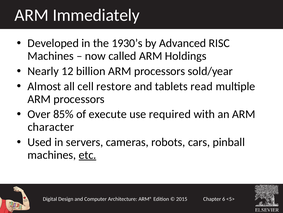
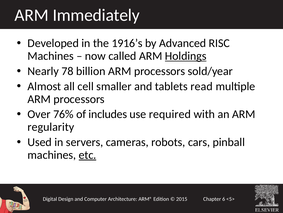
1930’s: 1930’s -> 1916’s (127, 43)
Holdings underline: none -> present (186, 56)
12: 12 -> 78 (67, 71)
restore: restore -> smaller (114, 86)
85%: 85% -> 76% (63, 114)
execute: execute -> includes (108, 114)
character: character -> regularity (51, 127)
